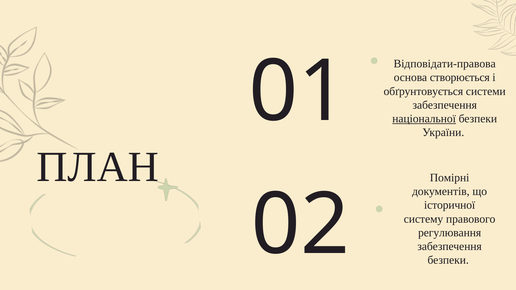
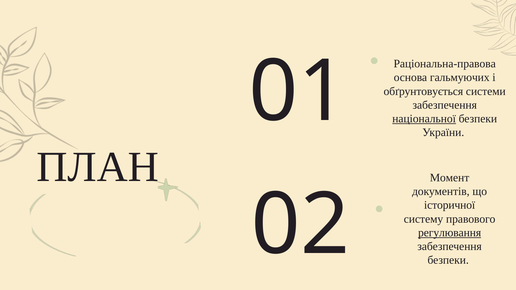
Відповідати-правова: Відповідати-правова -> Раціональна-правова (445, 64)
створюється: створюється -> гальмуючих (460, 78)
Помірні: Помірні -> Момент (450, 178)
регулювання underline: none -> present (450, 233)
